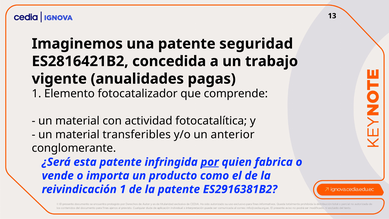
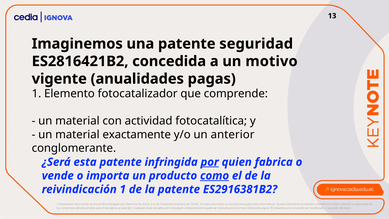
trabajo: trabajo -> motivo (272, 61)
transferibles: transferibles -> exactamente (137, 134)
como underline: none -> present (215, 176)
